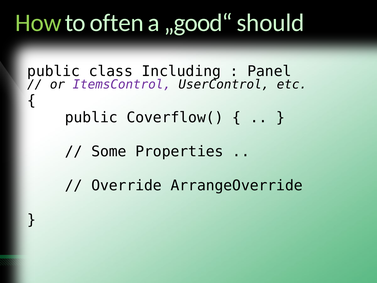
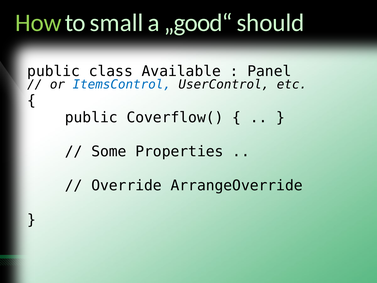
often: often -> small (117, 23)
Including: Including -> Available (181, 71)
ItemsControl colour: purple -> blue (122, 84)
